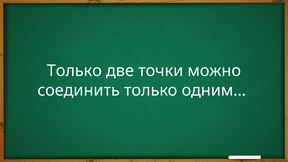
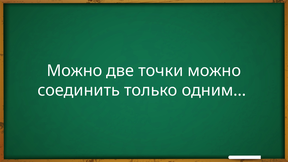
Только: Только -> Можно (74, 71)
